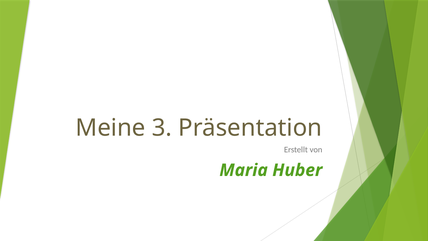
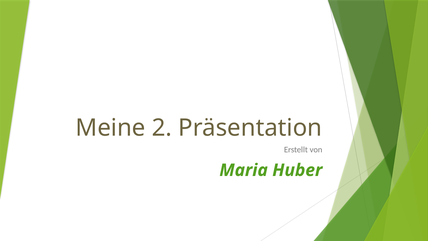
3: 3 -> 2 (162, 128)
